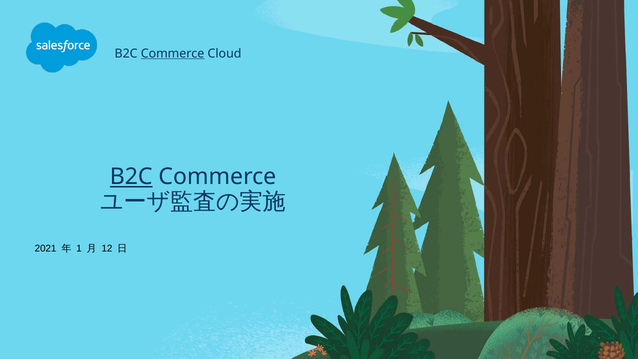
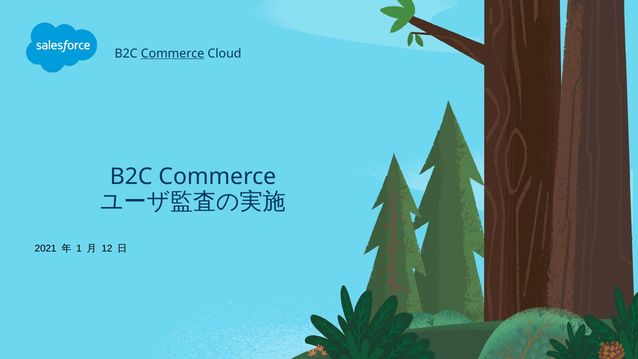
B2C underline: present -> none (131, 177)
